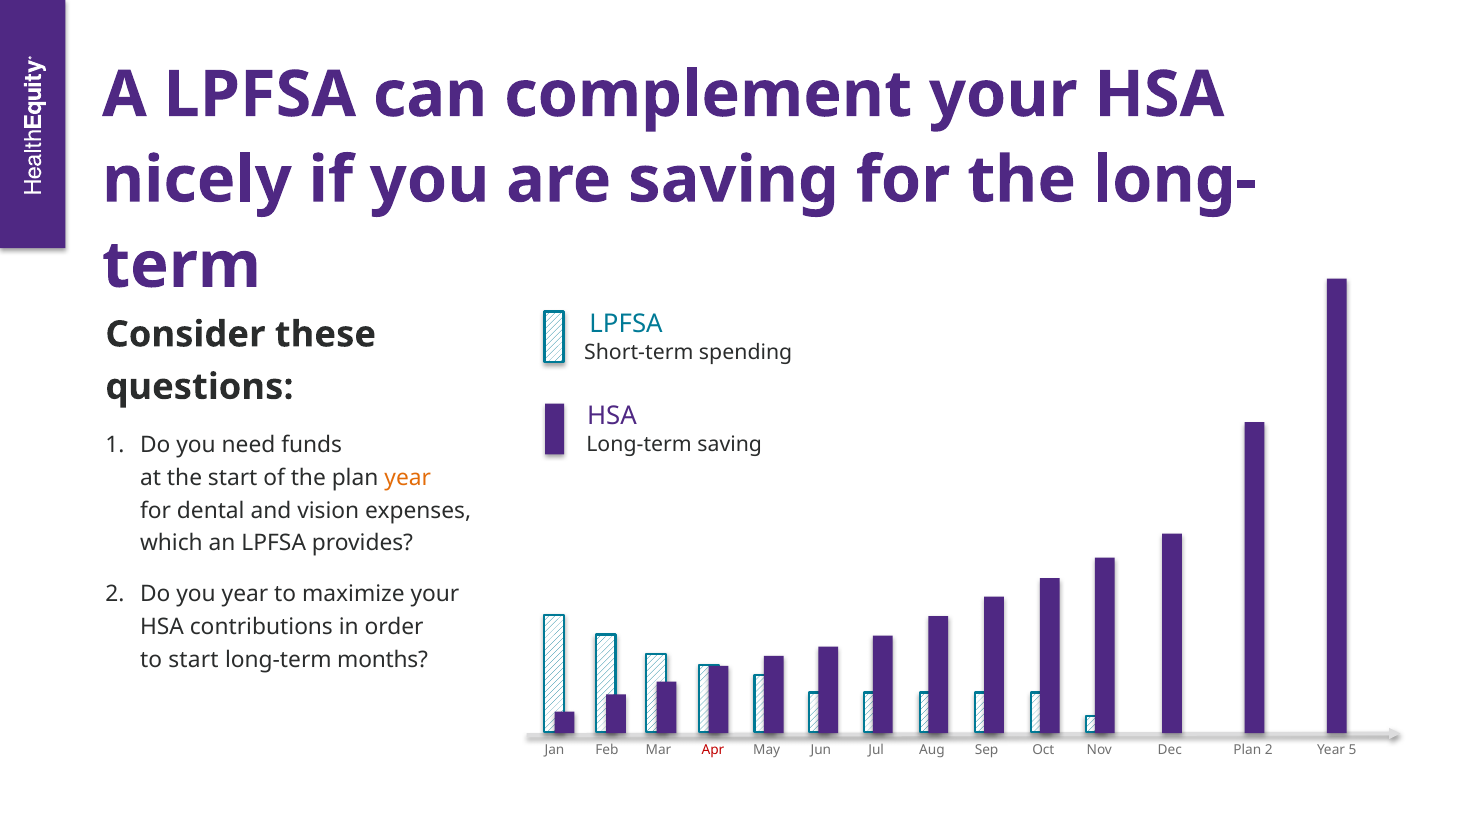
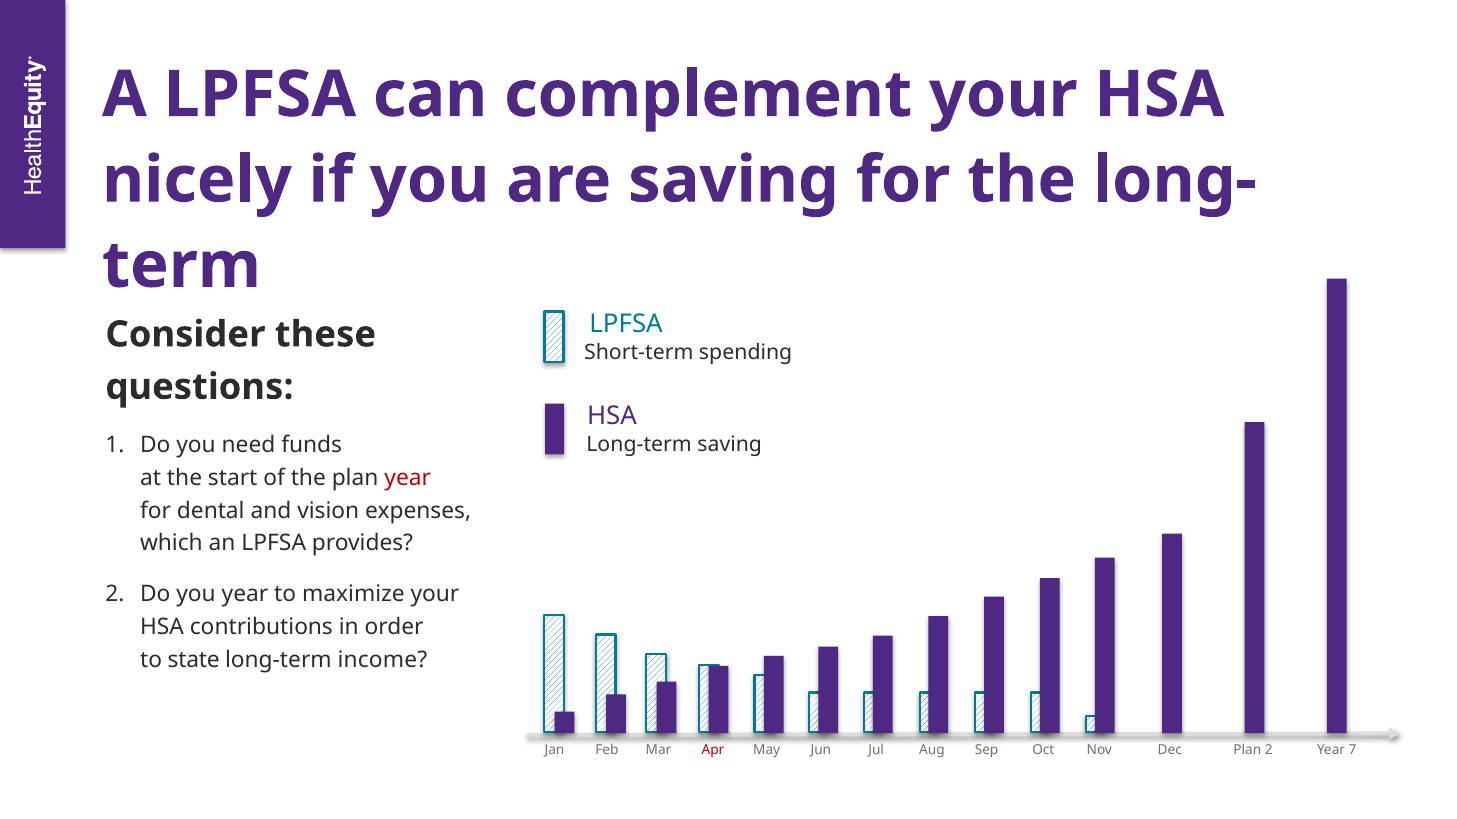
year colour: orange -> red (408, 478)
to start: start -> state (194, 660)
months: months -> income (382, 660)
5: 5 -> 7 (1352, 750)
